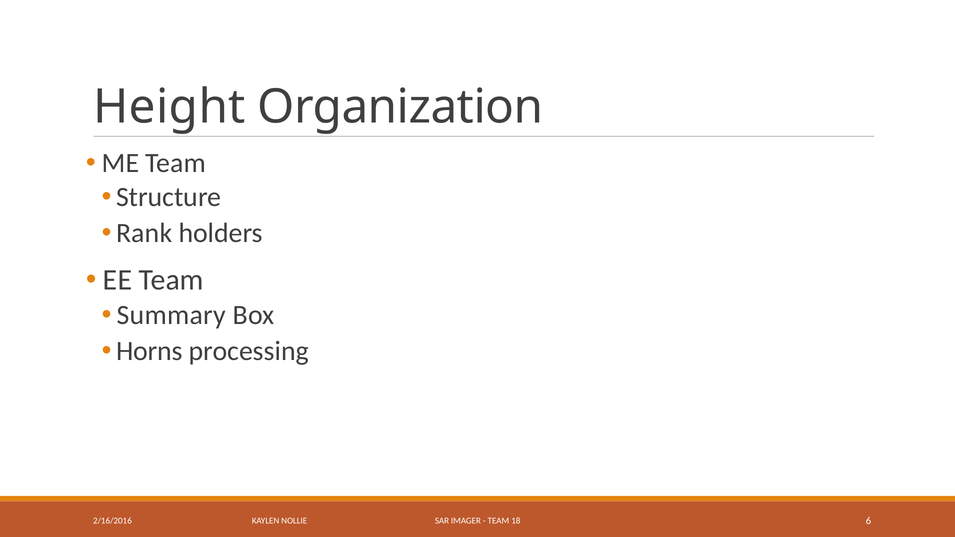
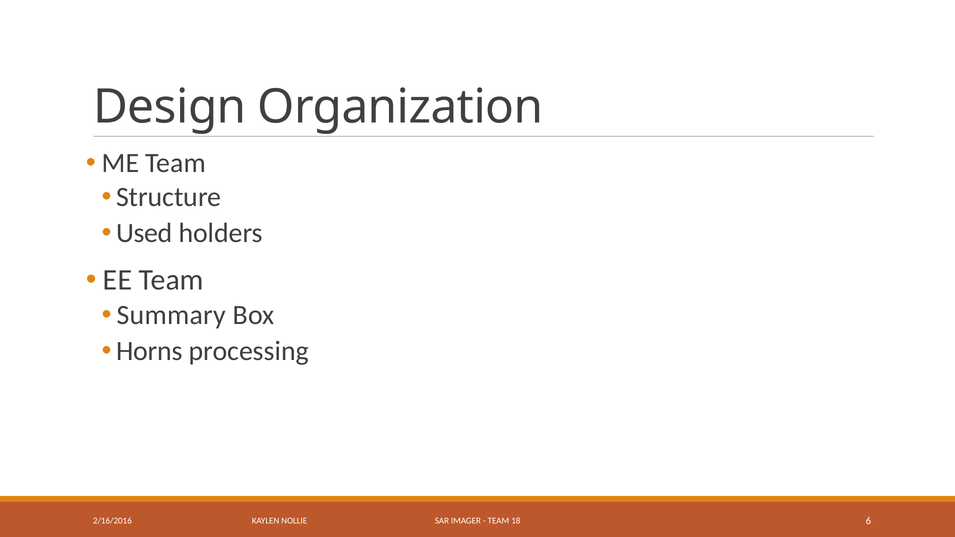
Height: Height -> Design (170, 107)
Rank: Rank -> Used (144, 233)
